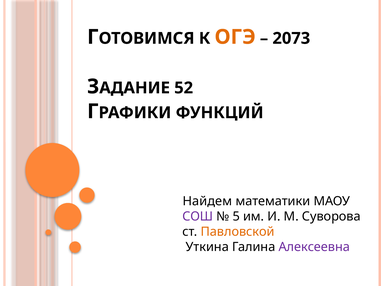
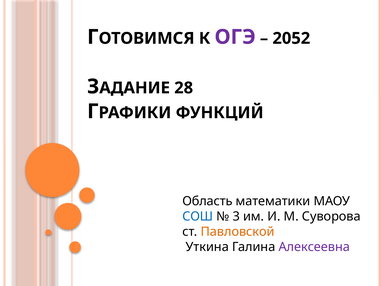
ОГЭ colour: orange -> purple (235, 37)
2073: 2073 -> 2052 (291, 38)
52: 52 -> 28 (184, 88)
Найдем: Найдем -> Область (207, 201)
СОШ colour: purple -> blue (198, 216)
5: 5 -> 3 (236, 216)
